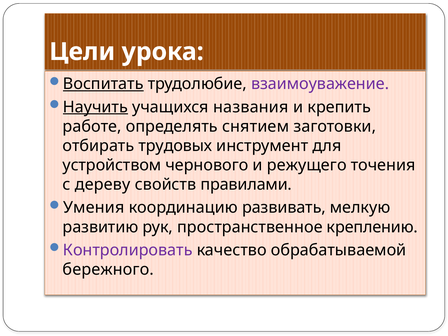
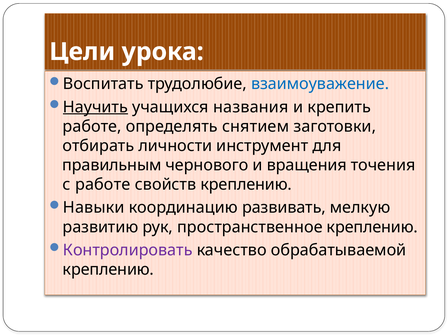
Воспитать underline: present -> none (103, 84)
взаимоуважение colour: purple -> blue (320, 84)
трудовых: трудовых -> личности (175, 146)
устройством: устройством -> правильным (112, 165)
режущего: режущего -> вращения (307, 165)
с дереву: дереву -> работе (103, 185)
свойств правилами: правилами -> креплению (246, 185)
Умения: Умения -> Навыки (94, 208)
бережного: бережного -> креплению (108, 269)
